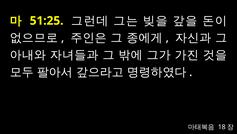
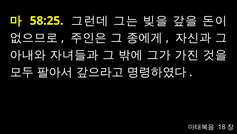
51:25: 51:25 -> 58:25 (47, 21)
